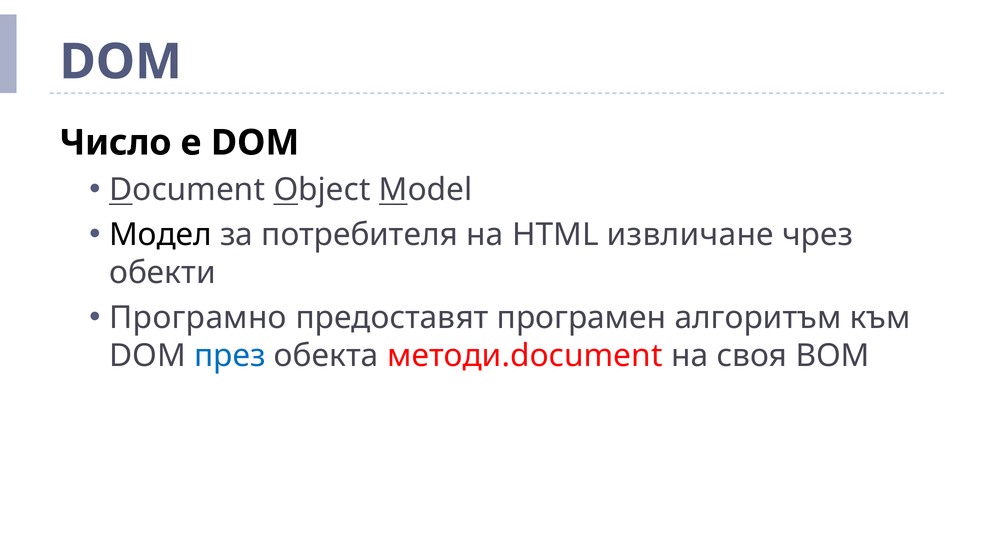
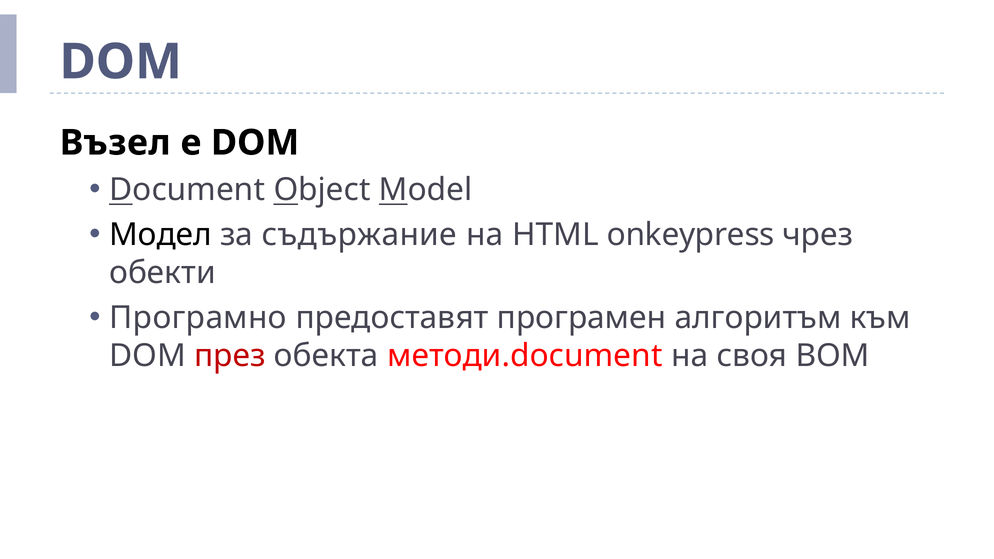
Число: Число -> Възел (115, 143)
потребителя: потребителя -> съдържание (359, 235)
извличане: извличане -> onkeypress (691, 235)
през colour: blue -> red (230, 356)
